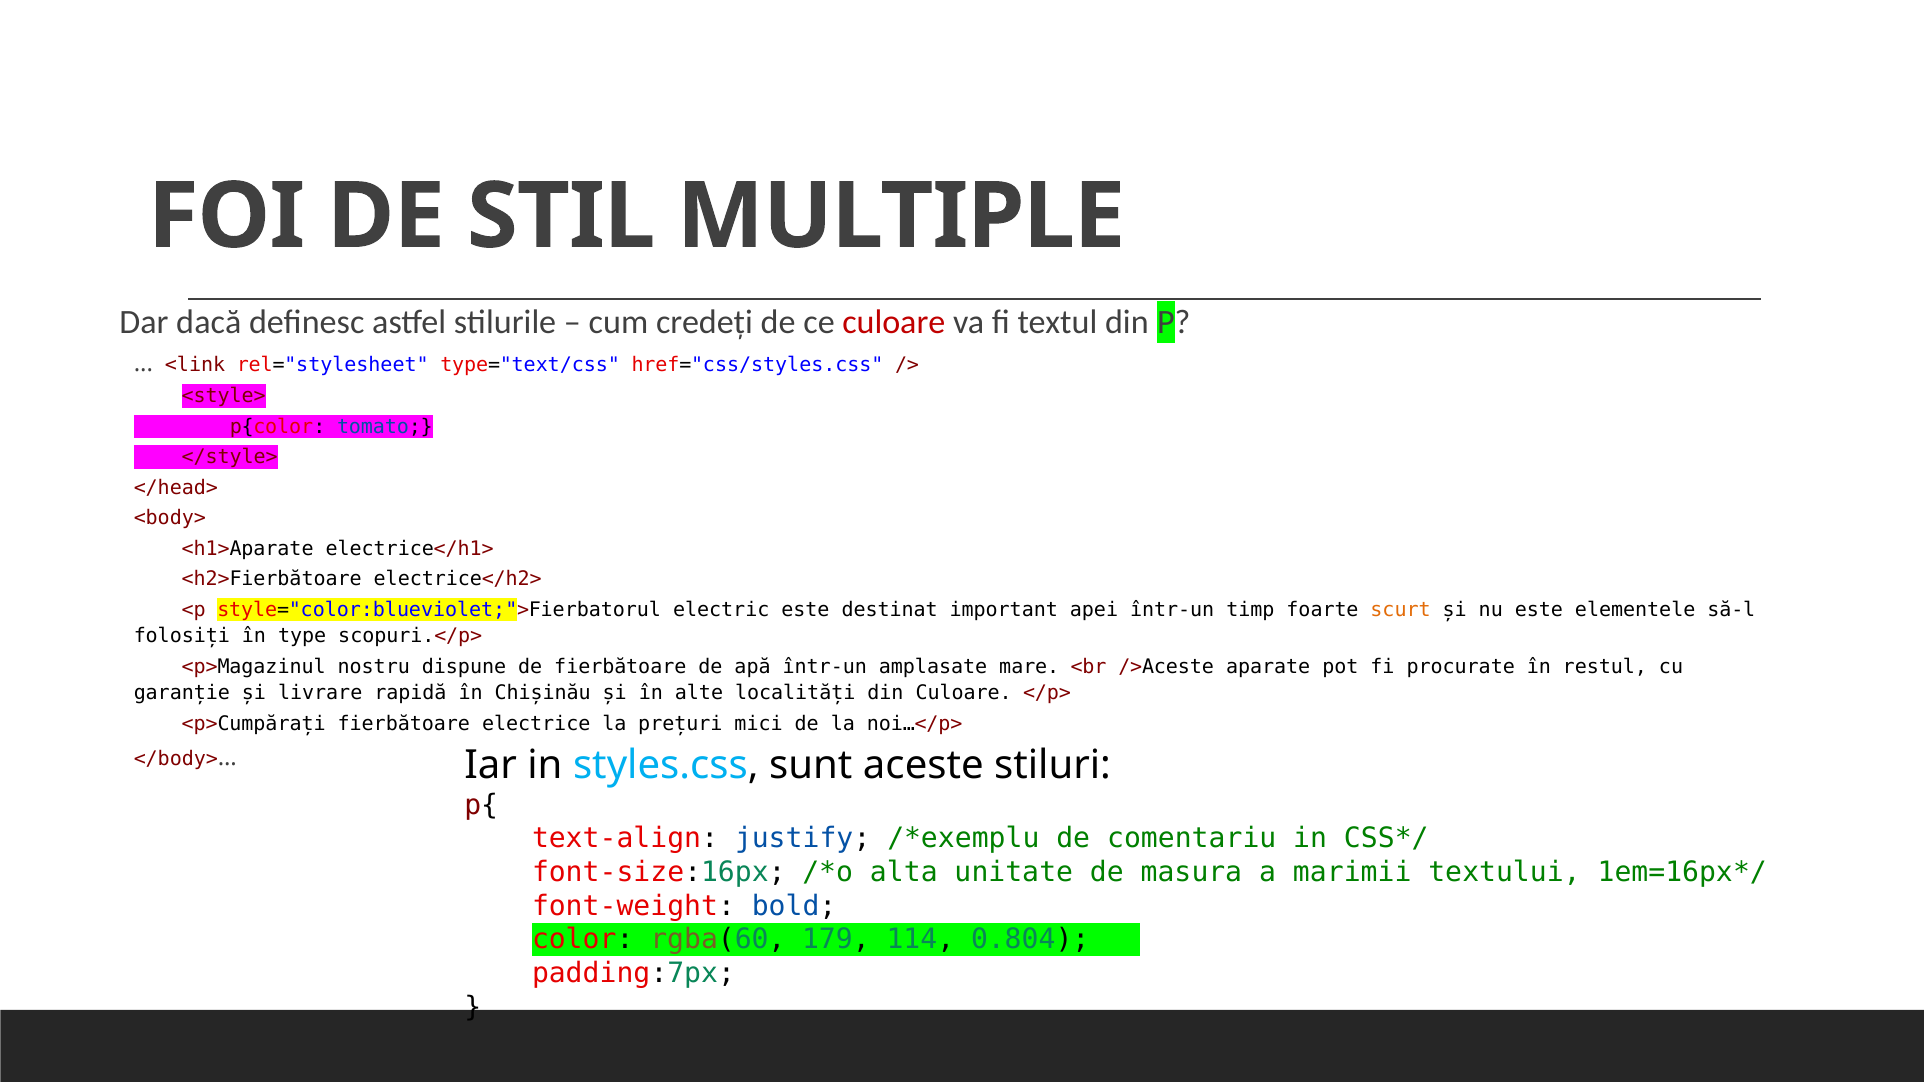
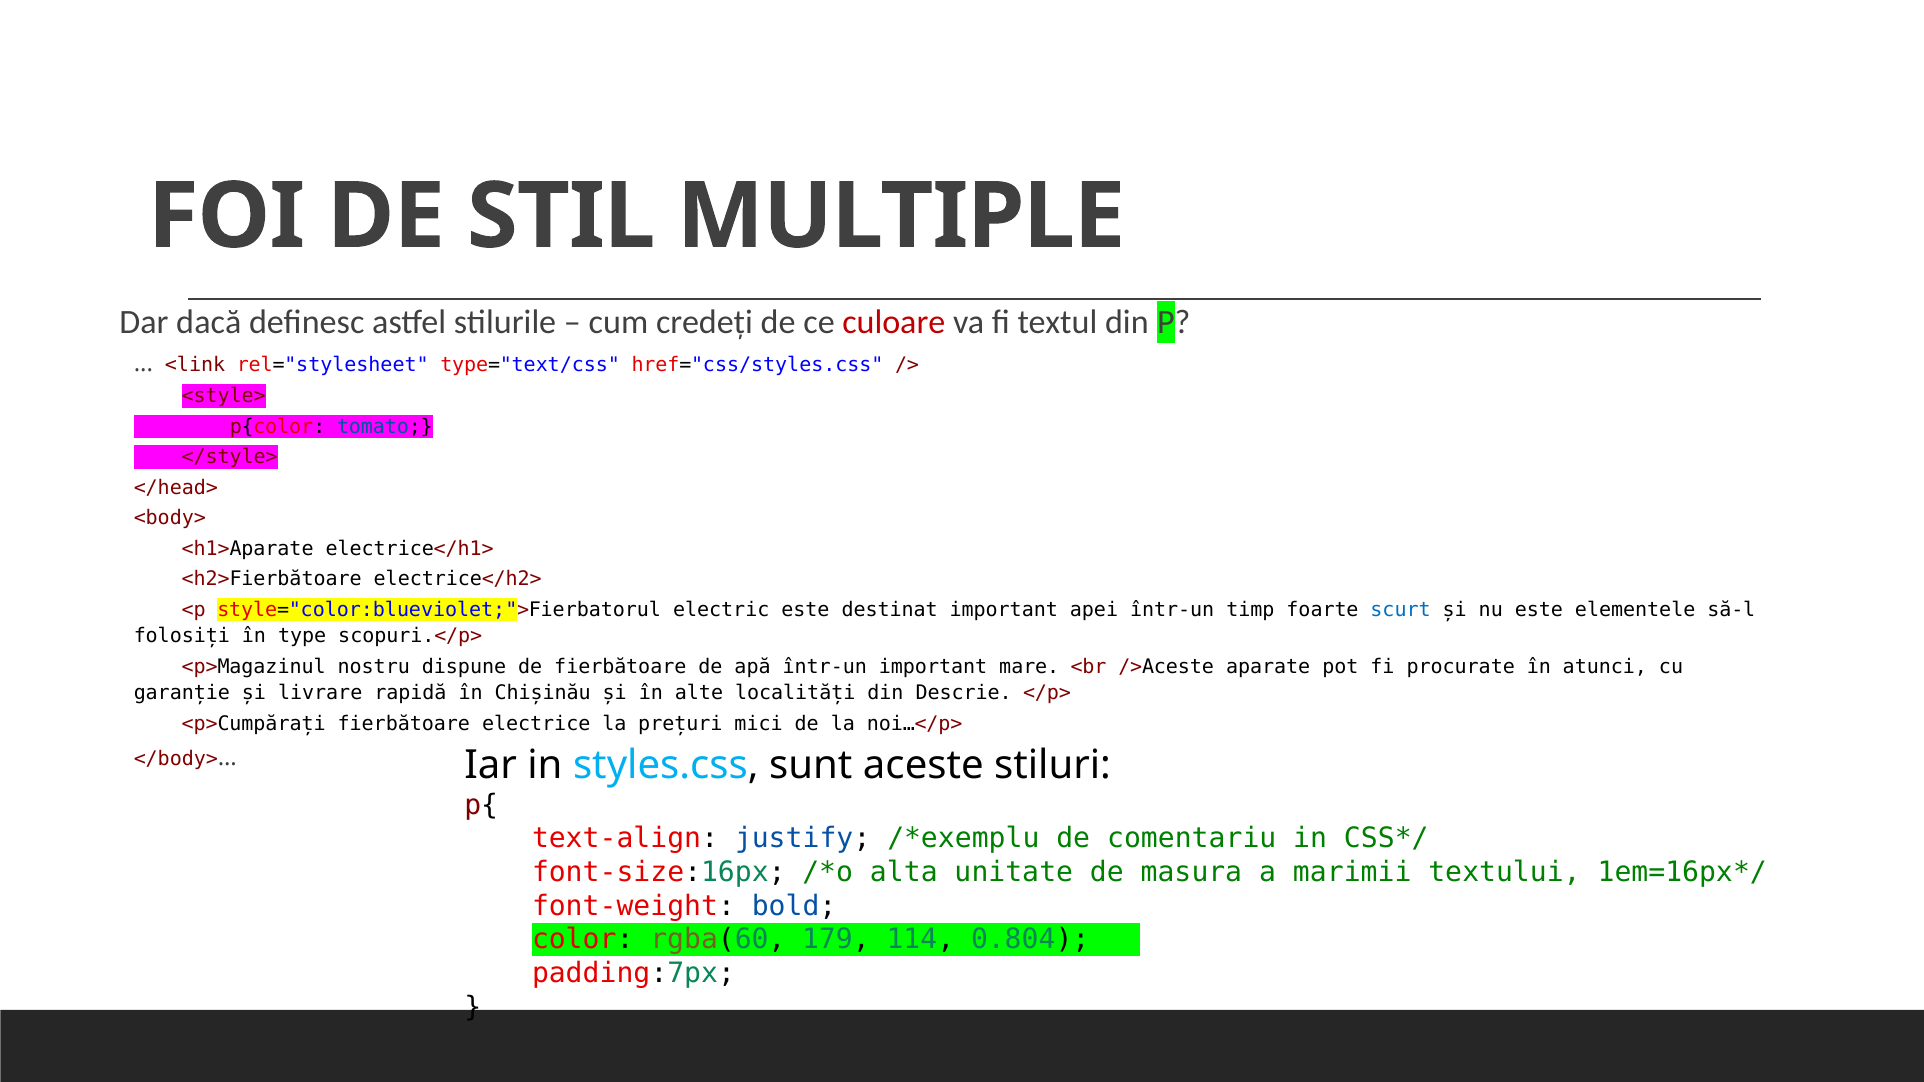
scurt colour: orange -> blue (1401, 610)
într-un amplasate: amplasate -> important (933, 667)
restul: restul -> atunci (1605, 667)
din Culoare: Culoare -> Descrie (964, 693)
